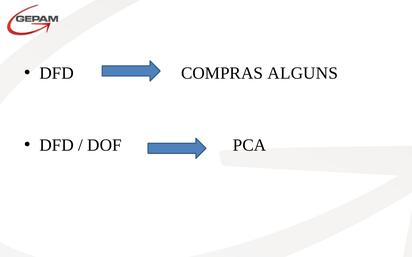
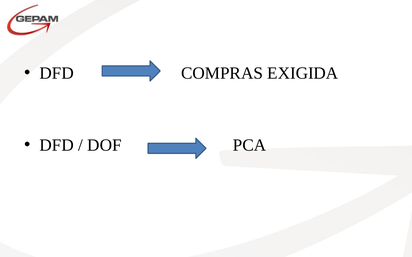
ALGUNS: ALGUNS -> EXIGIDA (303, 73)
